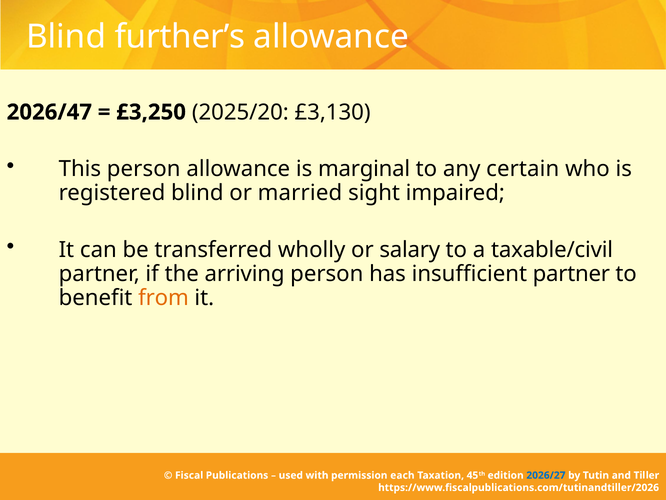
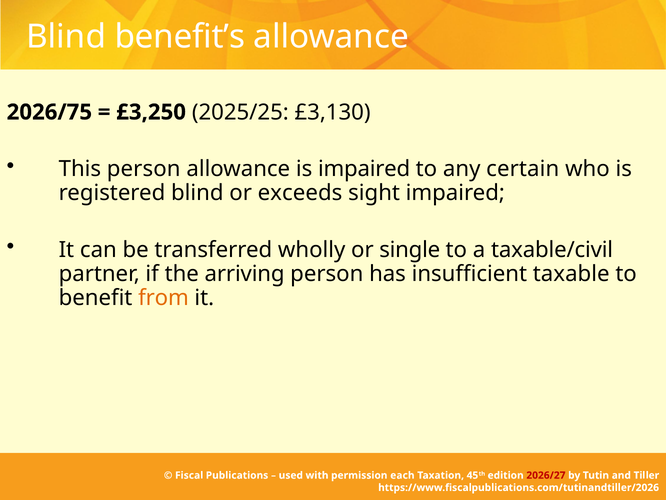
further’s: further’s -> benefit’s (180, 37)
2026/47: 2026/47 -> 2026/75 (49, 112)
2025/20: 2025/20 -> 2025/25 (240, 112)
is marginal: marginal -> impaired (364, 169)
married: married -> exceeds (300, 193)
salary: salary -> single (410, 250)
insufficient partner: partner -> taxable (571, 274)
2026/27 colour: blue -> red (546, 475)
